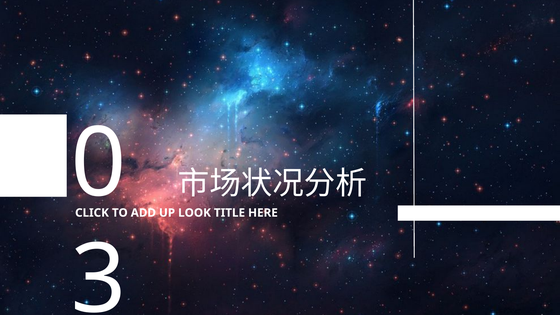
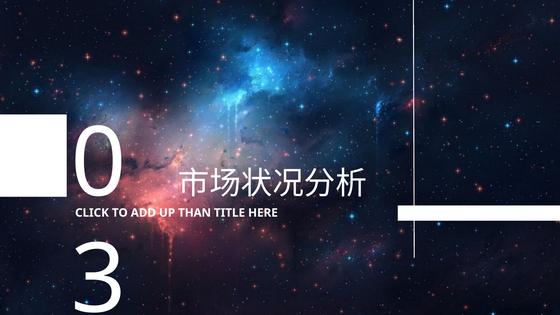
LOOK: LOOK -> THAN (195, 213)
